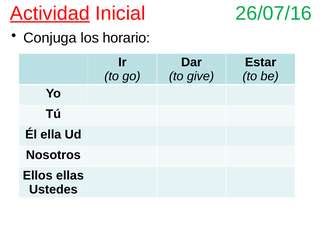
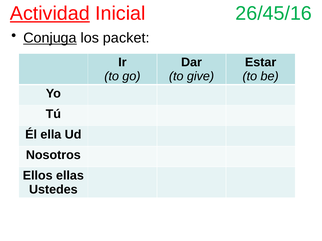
26/07/16: 26/07/16 -> 26/45/16 (274, 13)
Conjuga underline: none -> present (50, 38)
horario: horario -> packet (126, 38)
